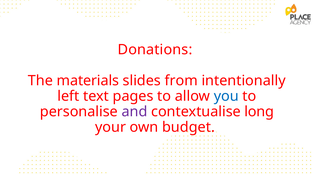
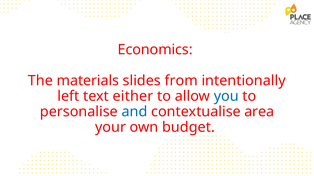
Donations: Donations -> Economics (155, 50)
pages: pages -> either (133, 96)
and colour: purple -> blue (134, 112)
long: long -> area (259, 112)
